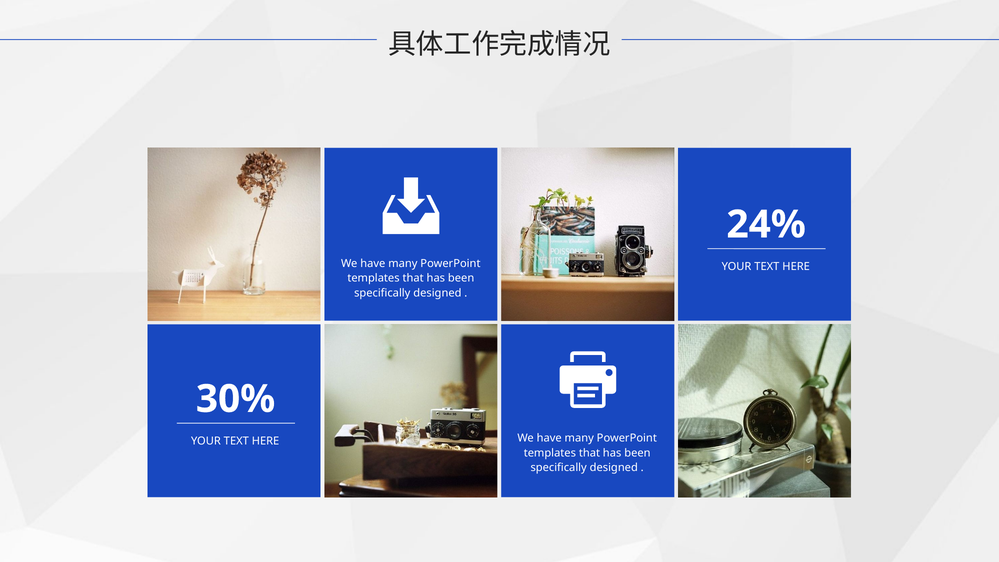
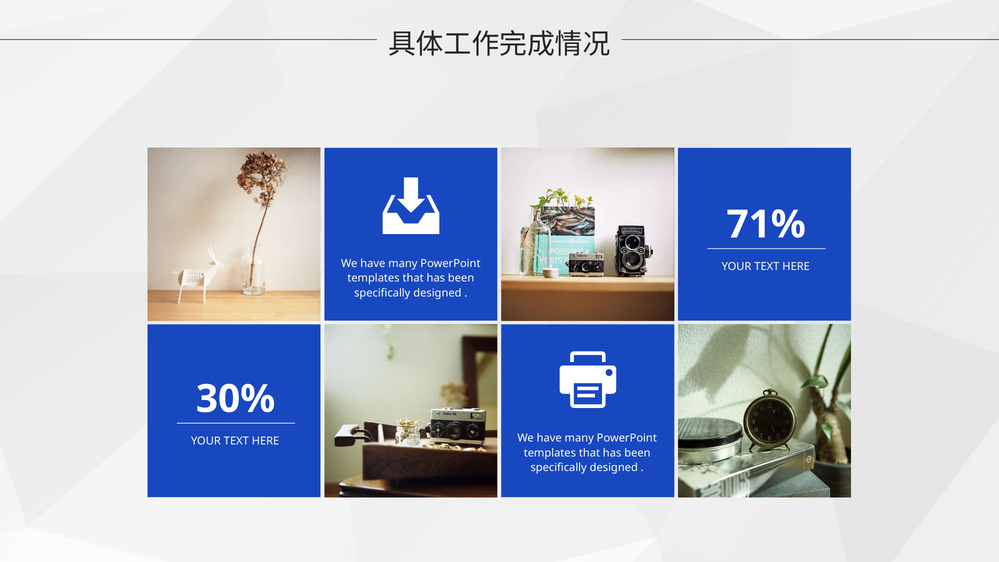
24%: 24% -> 71% (766, 224)
